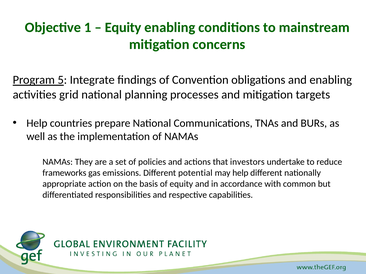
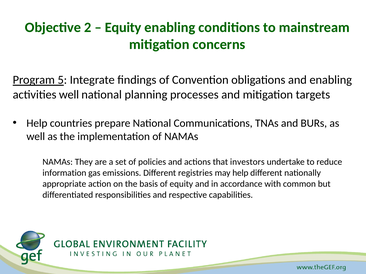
1: 1 -> 2 (88, 28)
activities grid: grid -> well (69, 95)
frameworks: frameworks -> information (64, 173)
potential: potential -> registries (195, 173)
